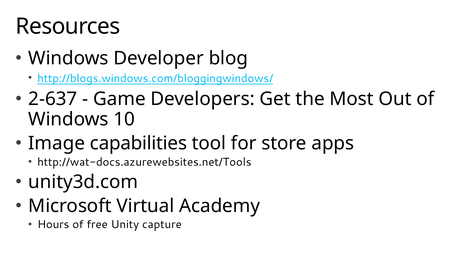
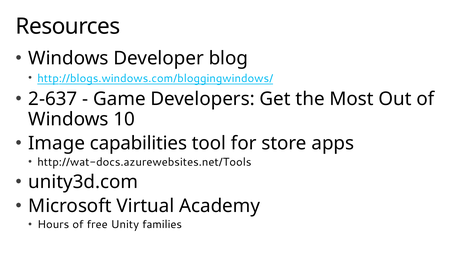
capture: capture -> families (162, 225)
